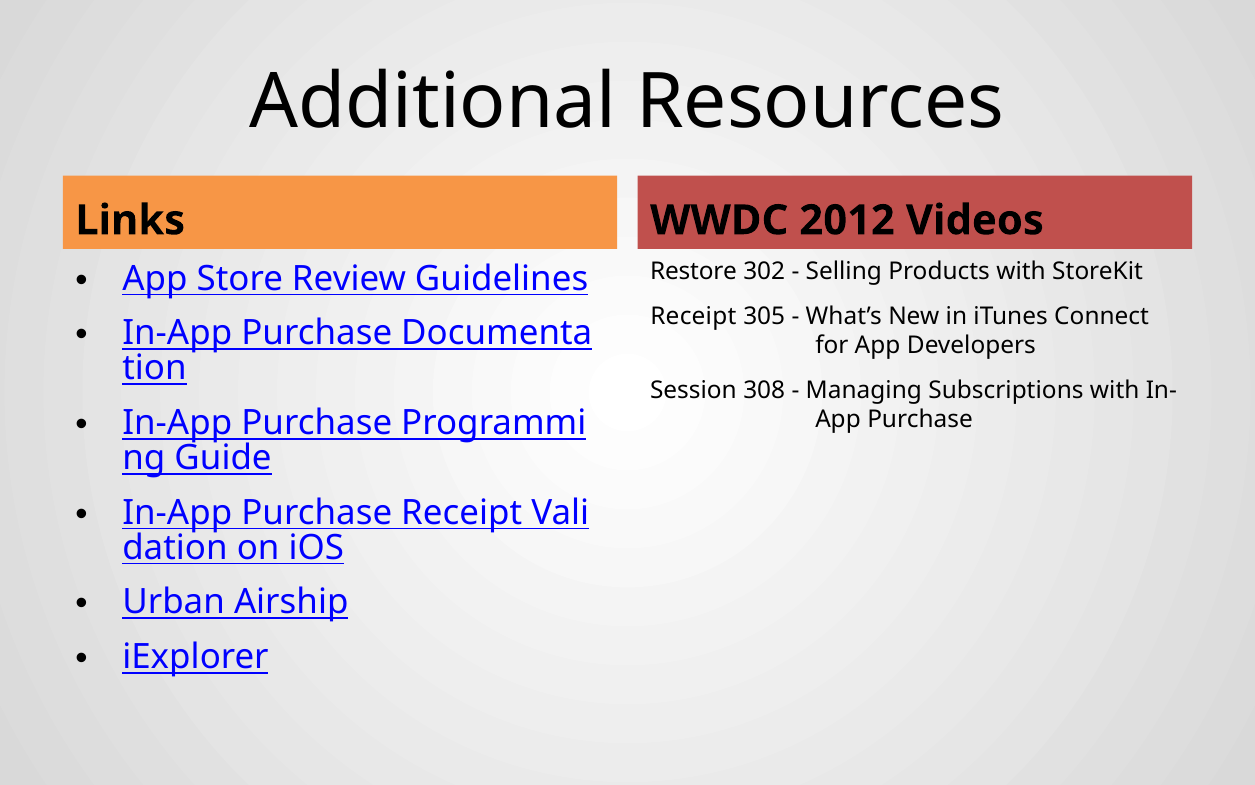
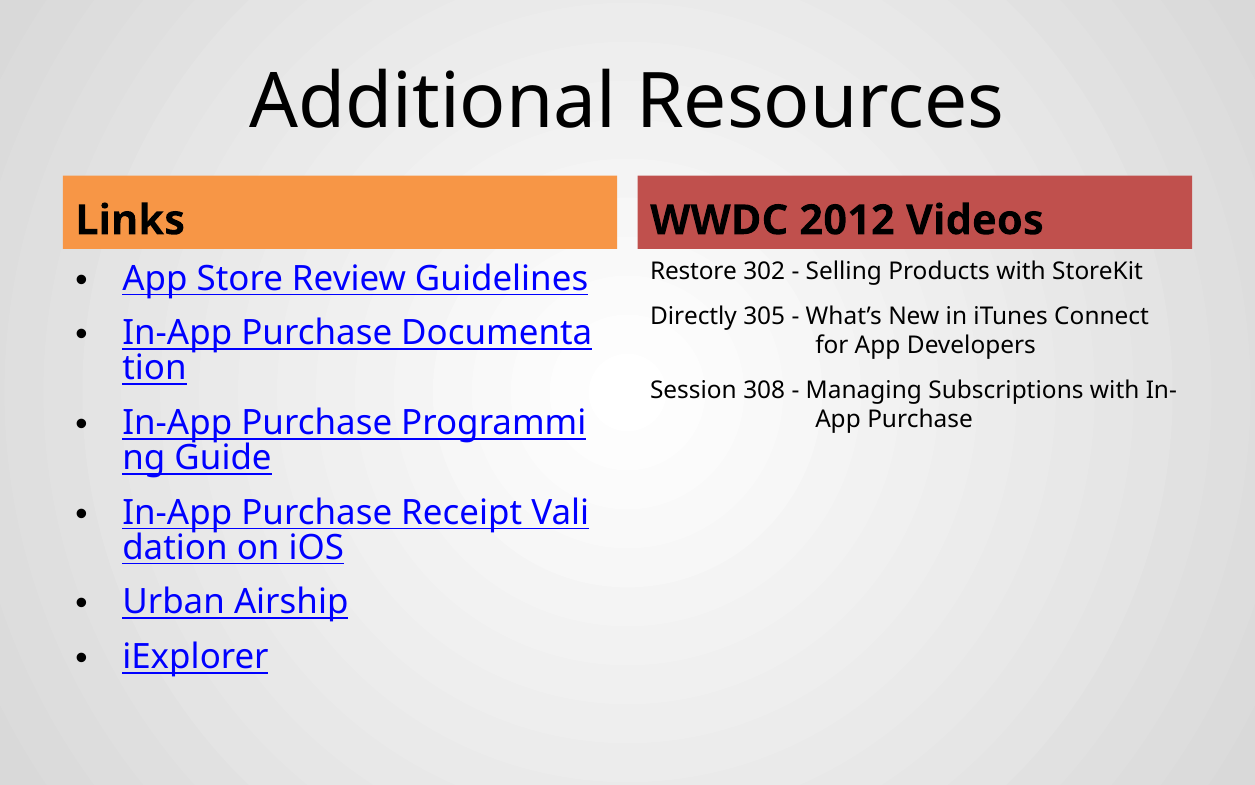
Receipt: Receipt -> Directly (693, 316)
